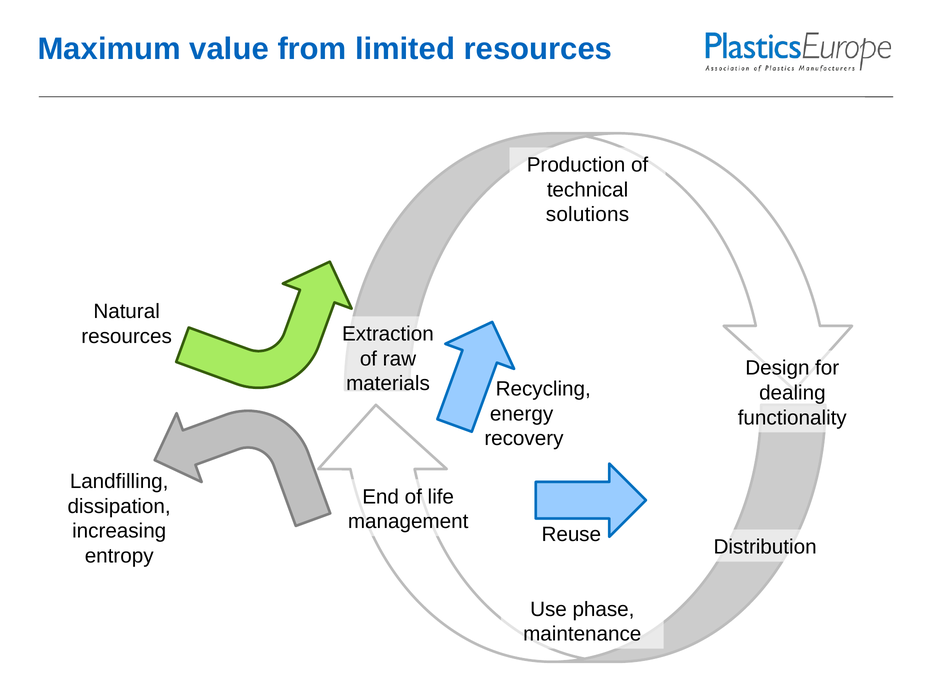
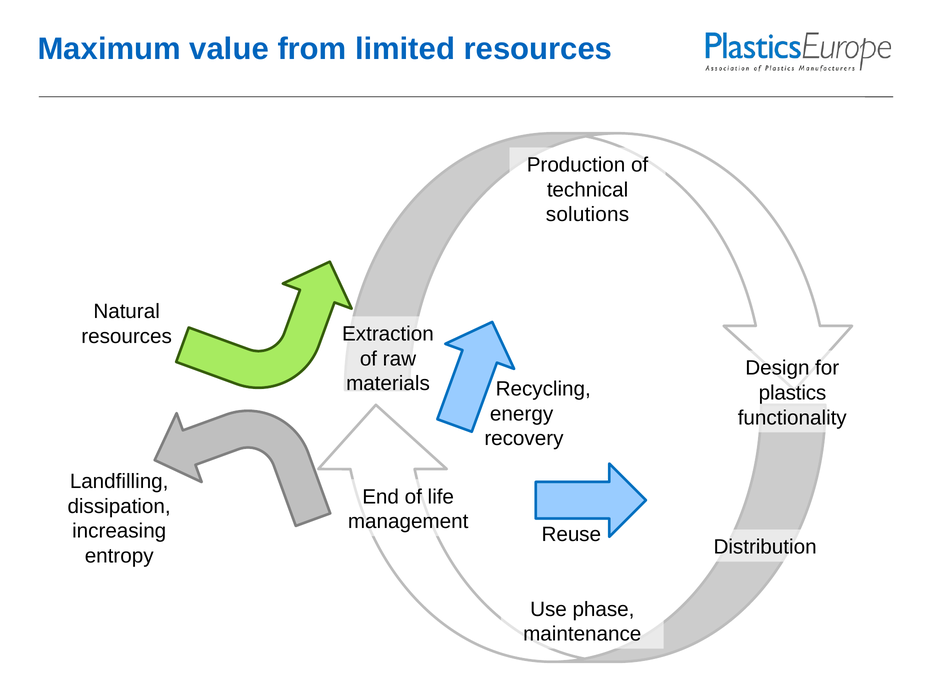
dealing: dealing -> plastics (792, 393)
